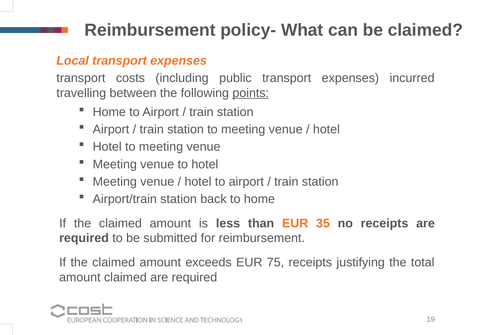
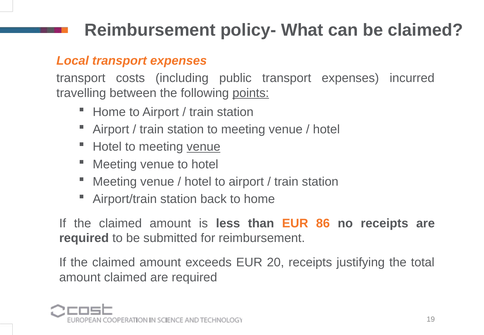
venue underline: none -> present (203, 147)
35: 35 -> 86 (323, 223)
75: 75 -> 20 (276, 263)
